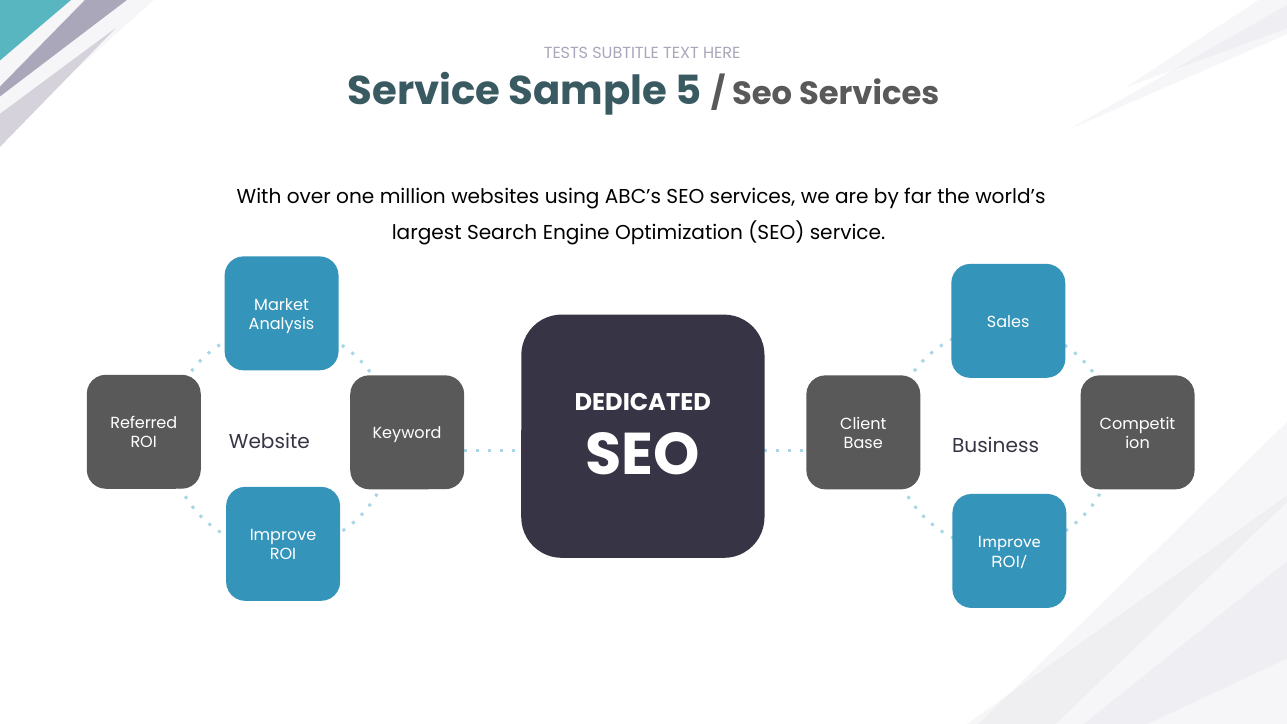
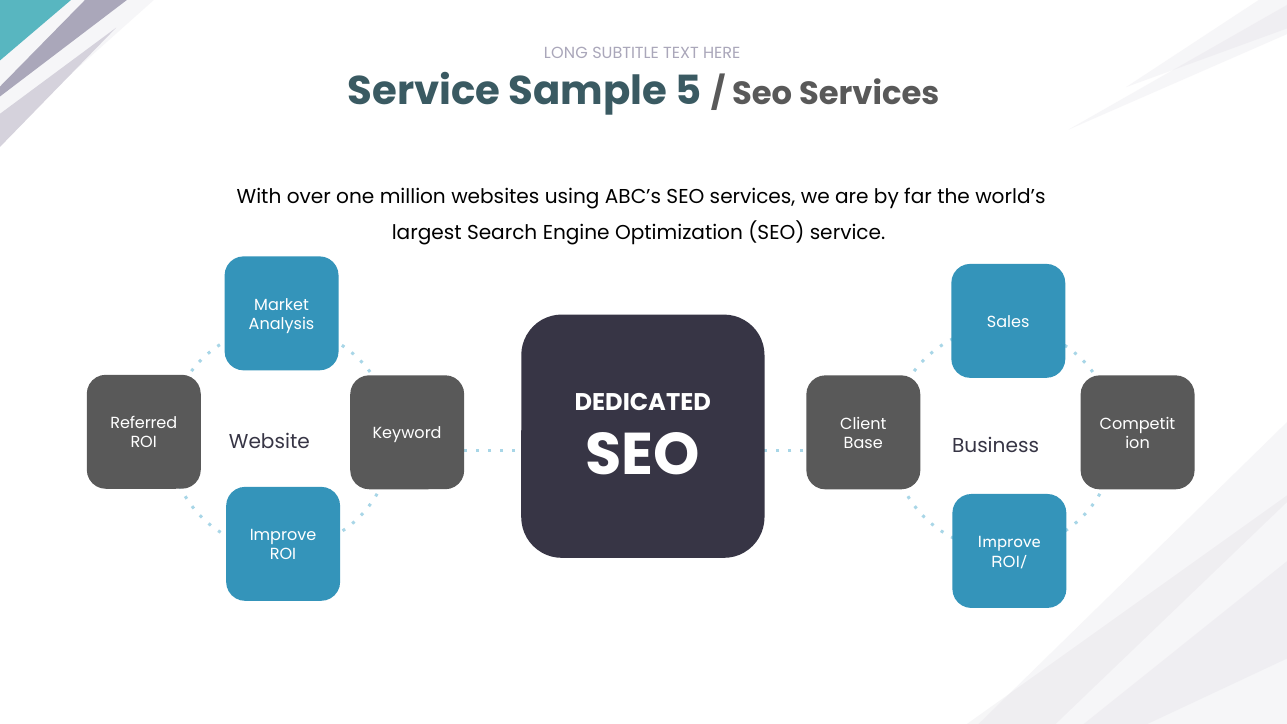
TESTS: TESTS -> LONG (566, 53)
